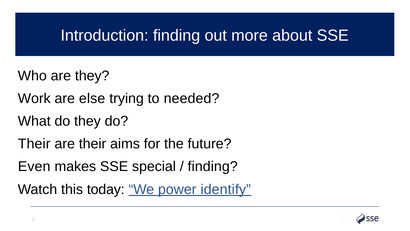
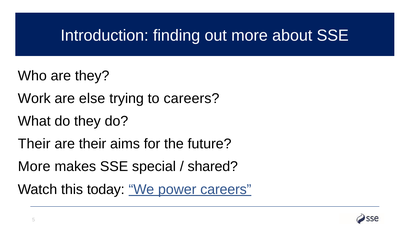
to needed: needed -> careers (192, 98)
Even: Even -> More (34, 166)
finding: finding -> shared (213, 166)
power identify: identify -> careers (226, 189)
